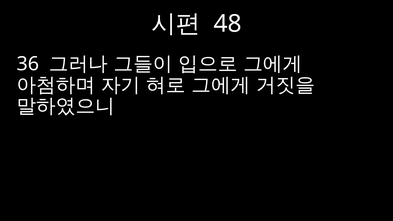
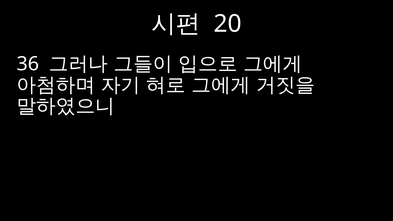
48: 48 -> 20 (228, 24)
